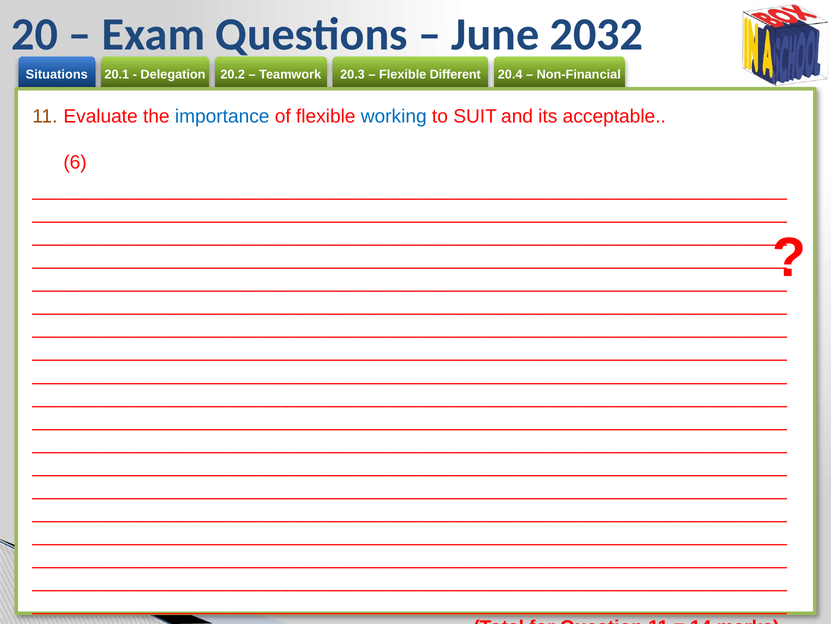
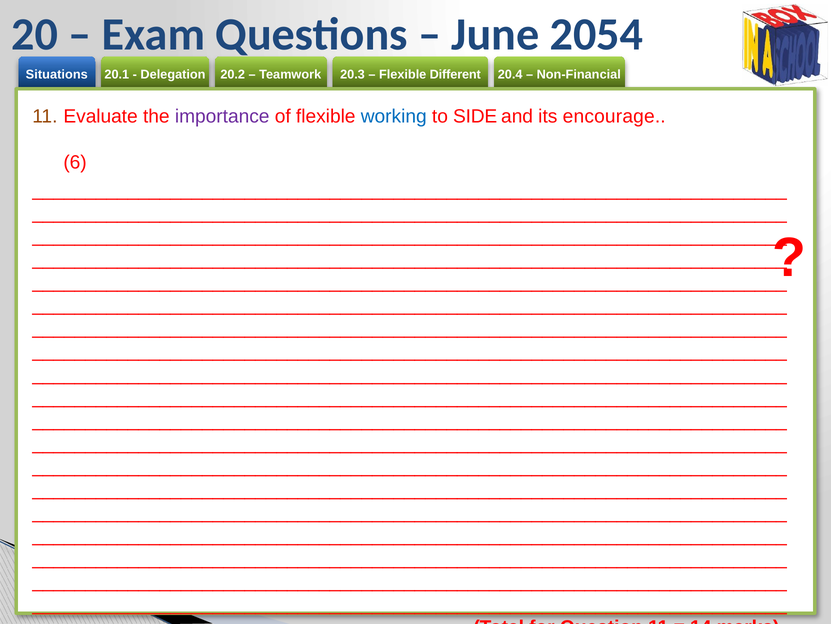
2032: 2032 -> 2054 (597, 35)
importance colour: blue -> purple (222, 116)
SUIT: SUIT -> SIDE (475, 116)
acceptable: acceptable -> encourage (614, 116)
